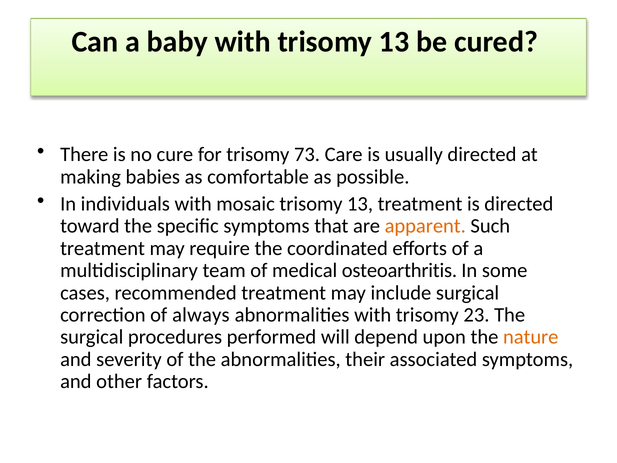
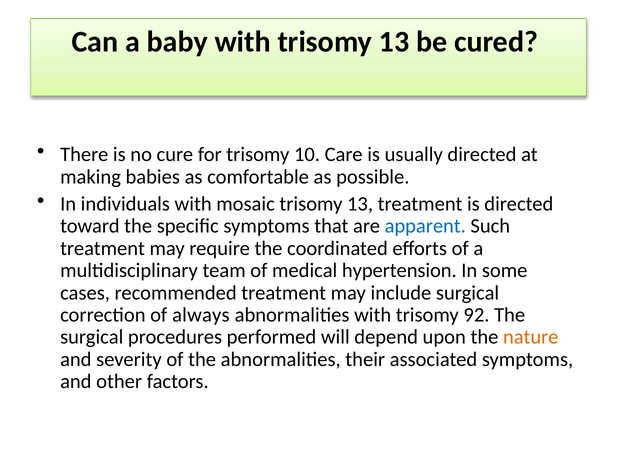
73: 73 -> 10 (307, 154)
apparent colour: orange -> blue (425, 226)
osteoarthritis: osteoarthritis -> hypertension (399, 270)
23: 23 -> 92 (476, 315)
